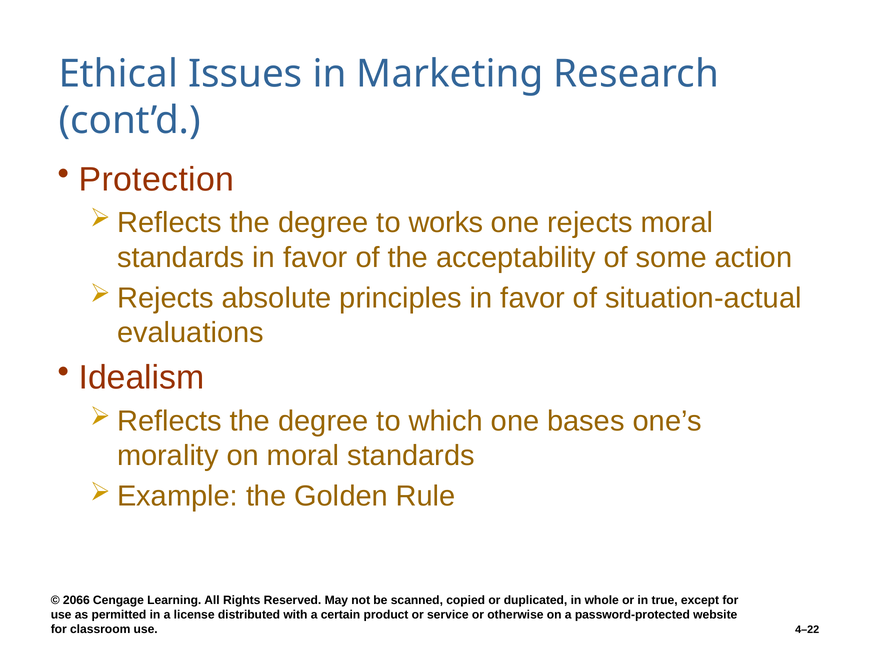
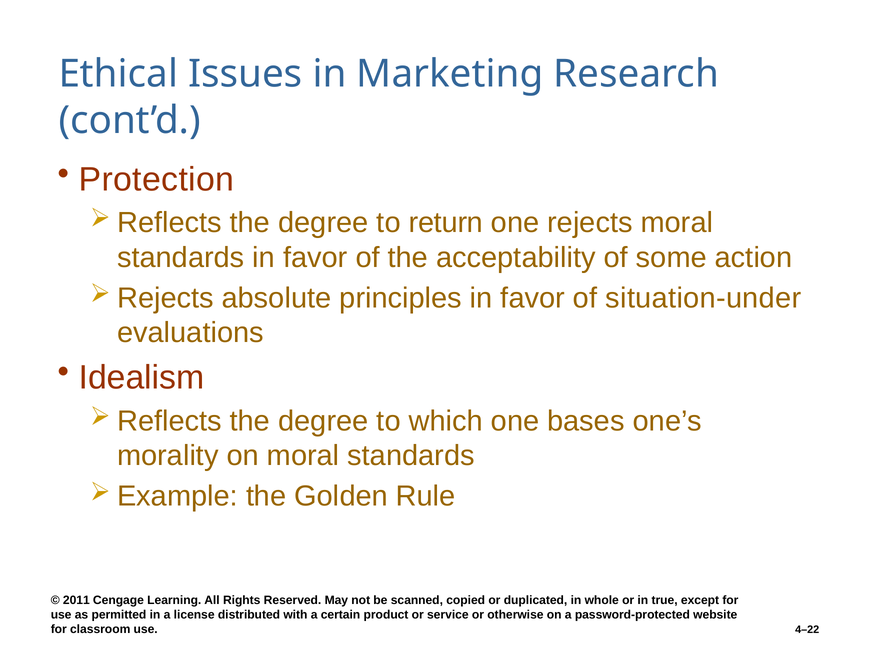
works: works -> return (446, 222)
situation-actual: situation-actual -> situation-under (703, 298)
2066: 2066 -> 2011 (76, 600)
